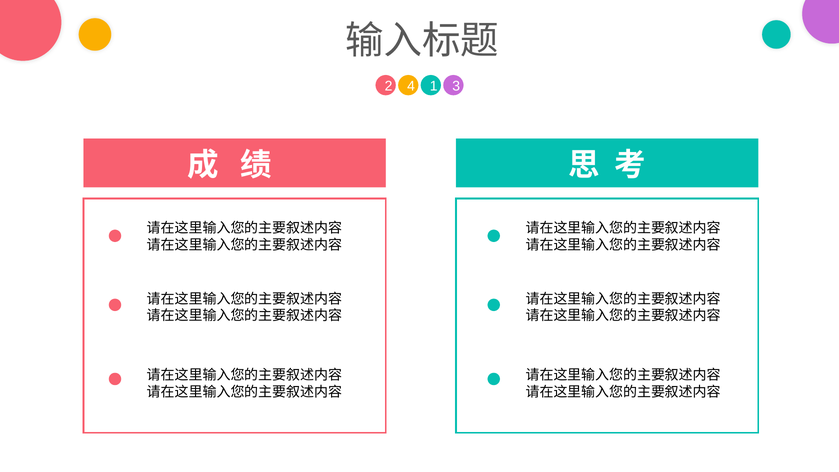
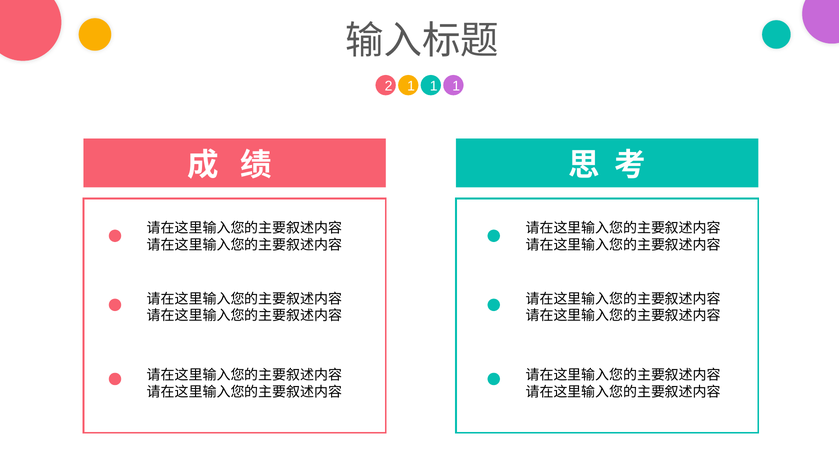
2 4: 4 -> 1 (411, 86)
3: 3 -> 1 (456, 86)
